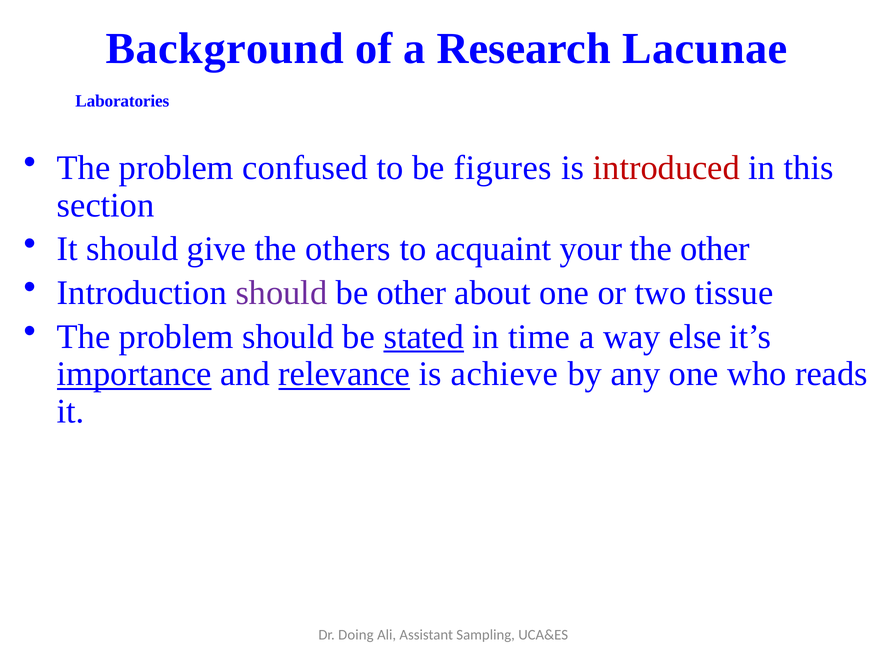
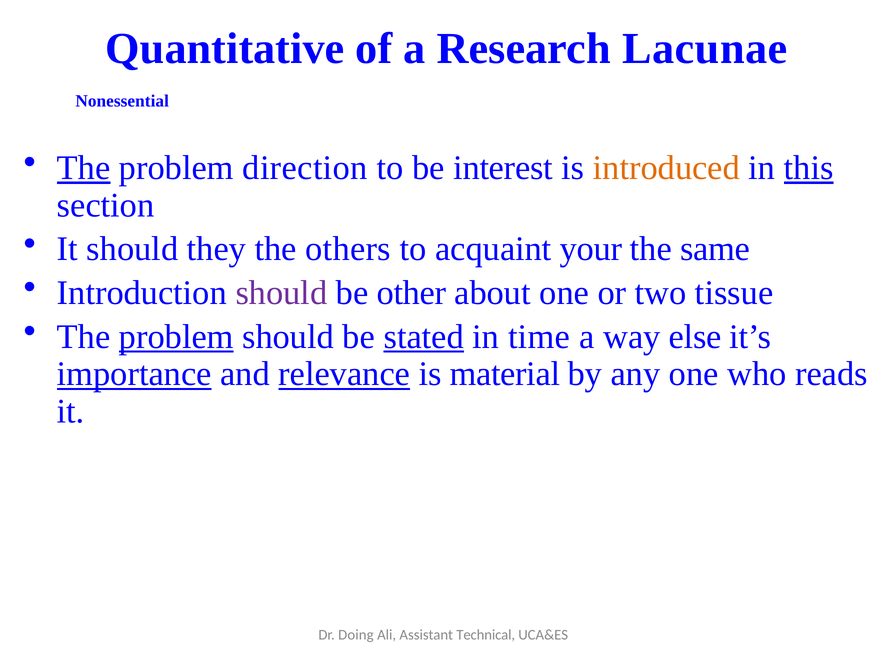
Background: Background -> Quantitative (225, 49)
Laboratories: Laboratories -> Nonessential (122, 101)
The underline: none -> present (84, 168)
confused: confused -> direction (305, 168)
figures: figures -> interest (503, 168)
introduced colour: red -> orange (666, 168)
this underline: none -> present (809, 168)
give: give -> they (216, 249)
the other: other -> same (715, 249)
problem underline: none -> present (176, 337)
achieve: achieve -> material (505, 374)
Sampling: Sampling -> Technical (486, 635)
